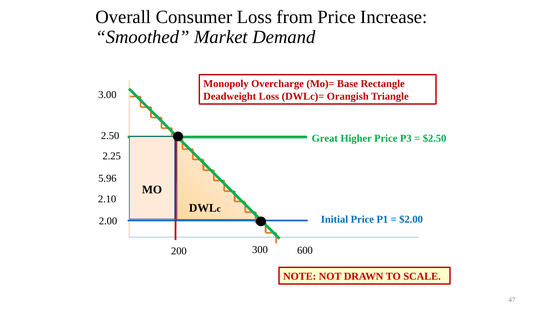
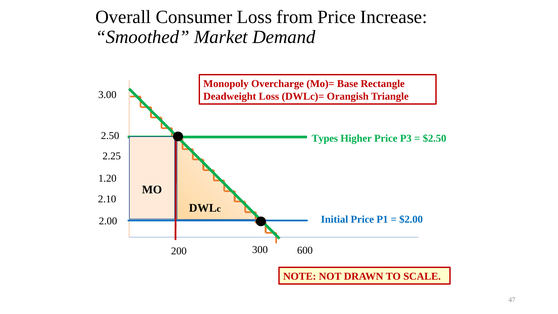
Great: Great -> Types (325, 138)
5.96: 5.96 -> 1.20 (107, 178)
